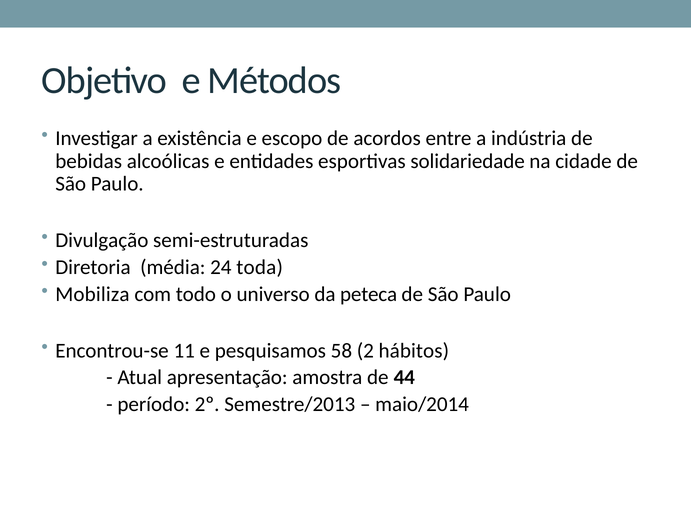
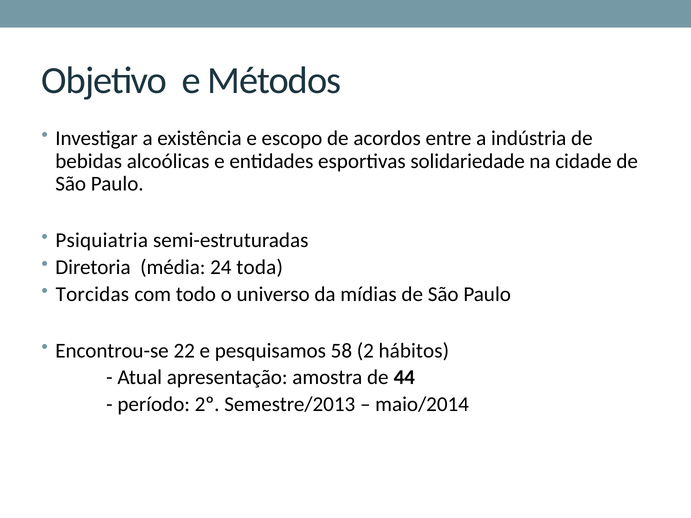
Divulgação: Divulgação -> Psiquiatria (102, 241)
Mobiliza: Mobiliza -> Torcidas (92, 294)
peteca: peteca -> mídias (368, 294)
11: 11 -> 22 (184, 351)
